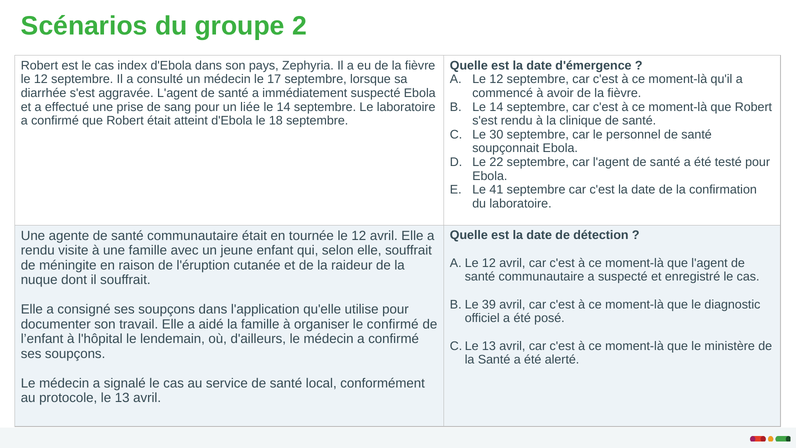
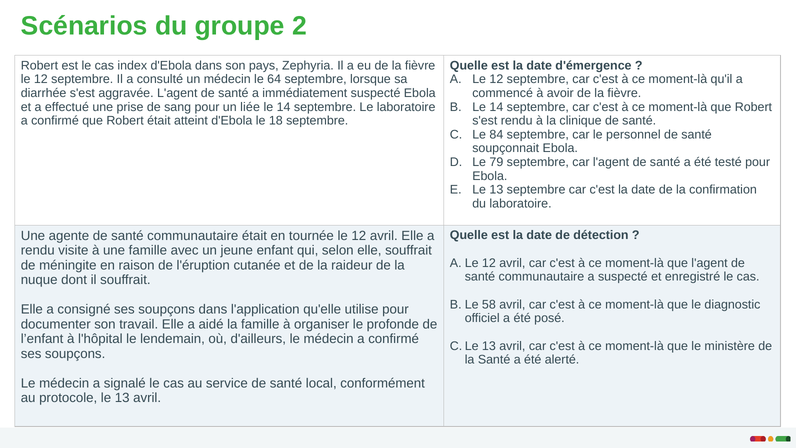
17: 17 -> 64 (274, 79)
30: 30 -> 84 (496, 134)
22: 22 -> 79 (496, 162)
41: 41 -> 13 (496, 190)
39: 39 -> 58 (489, 304)
le confirmé: confirmé -> profonde (393, 324)
